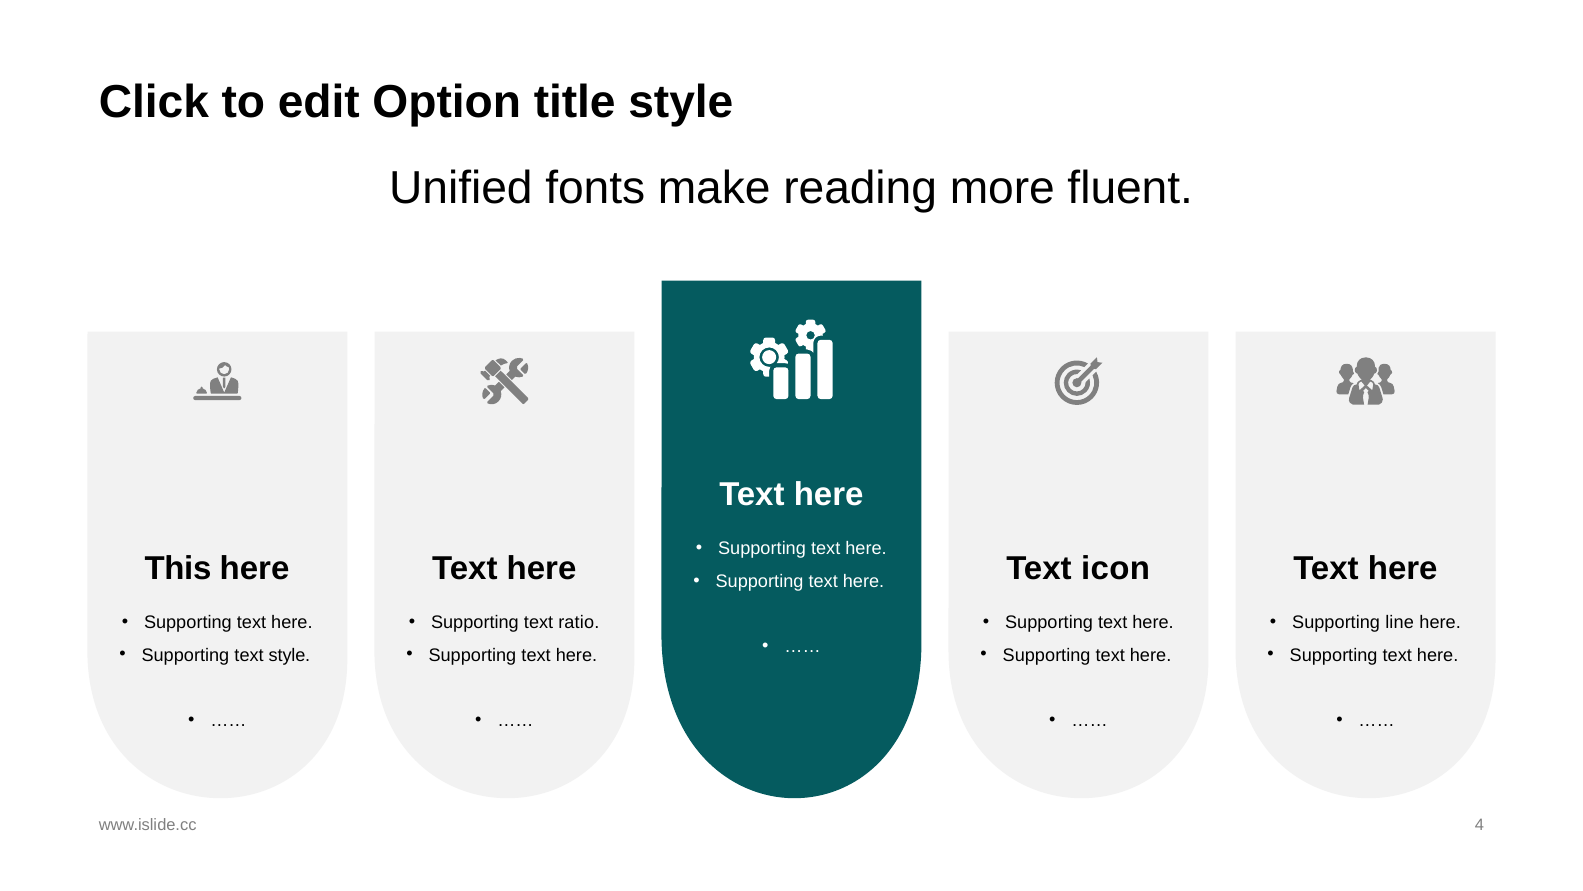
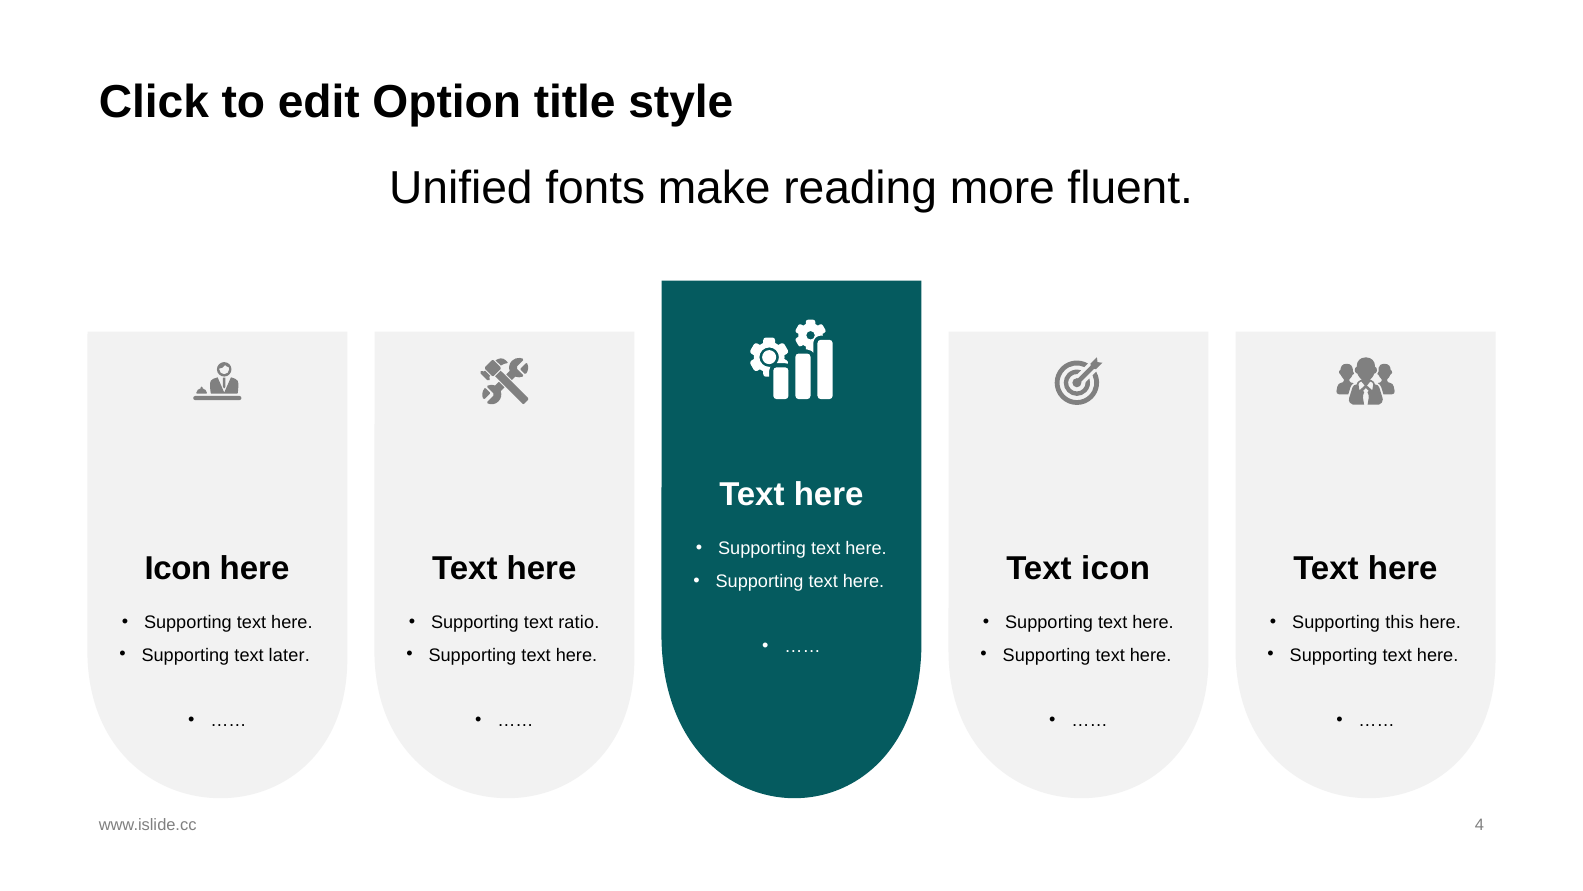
This: This -> Icon (178, 568)
line: line -> this (1400, 622)
text style: style -> later (289, 655)
